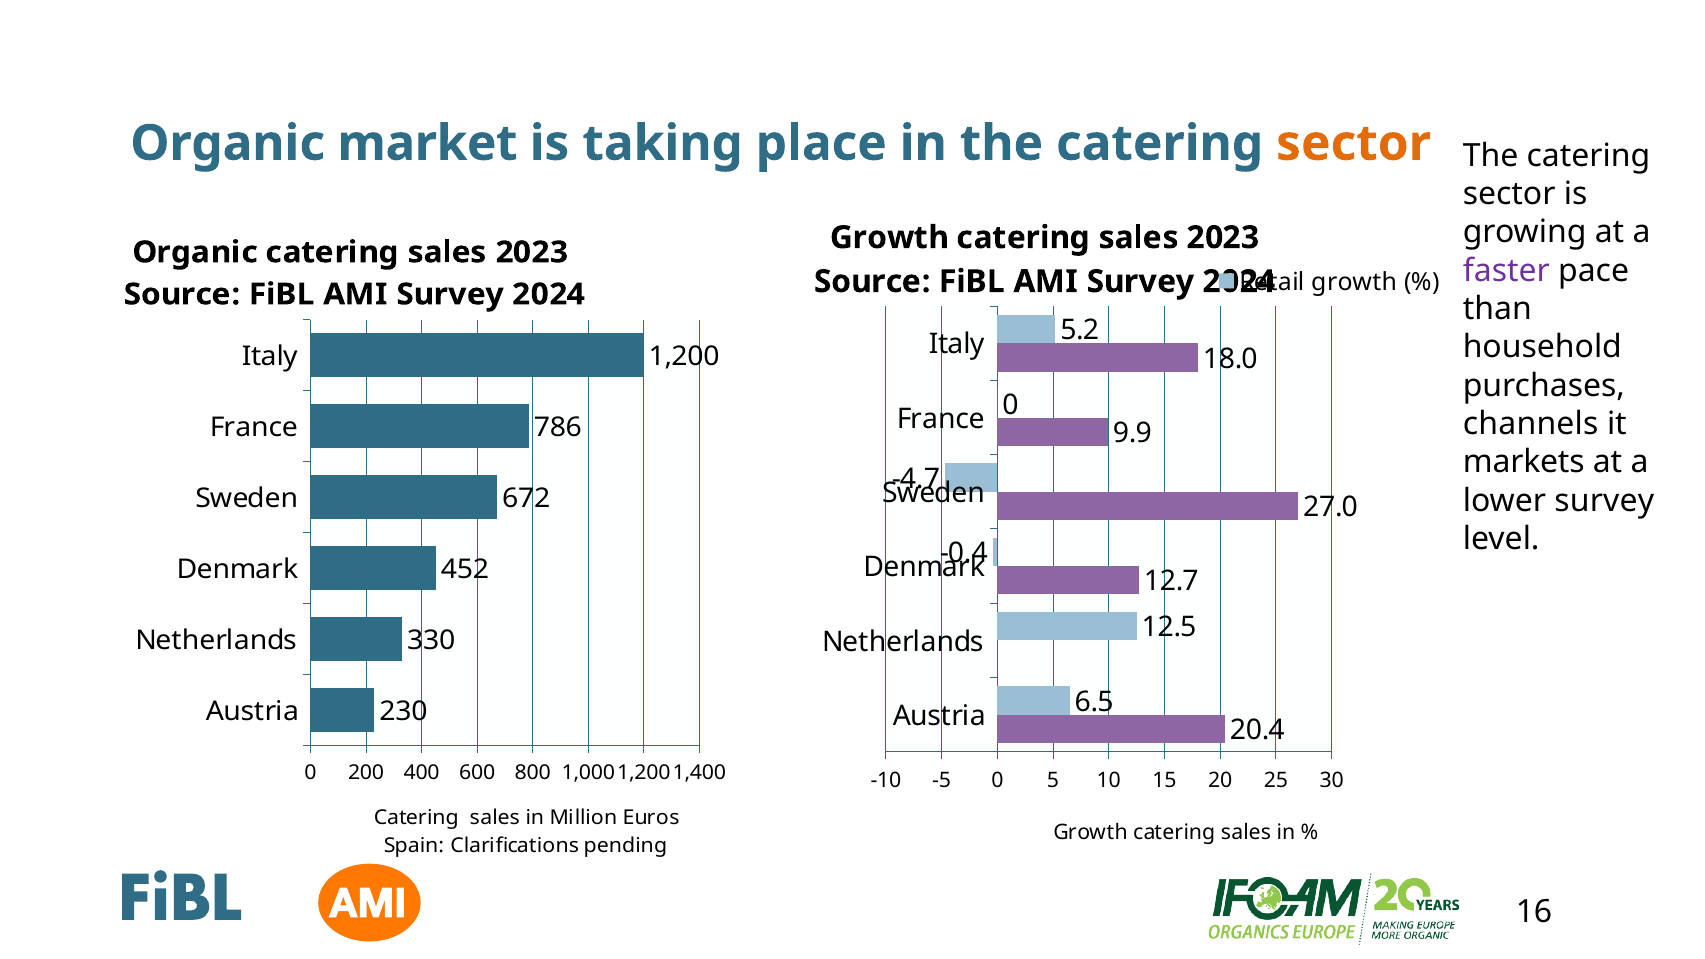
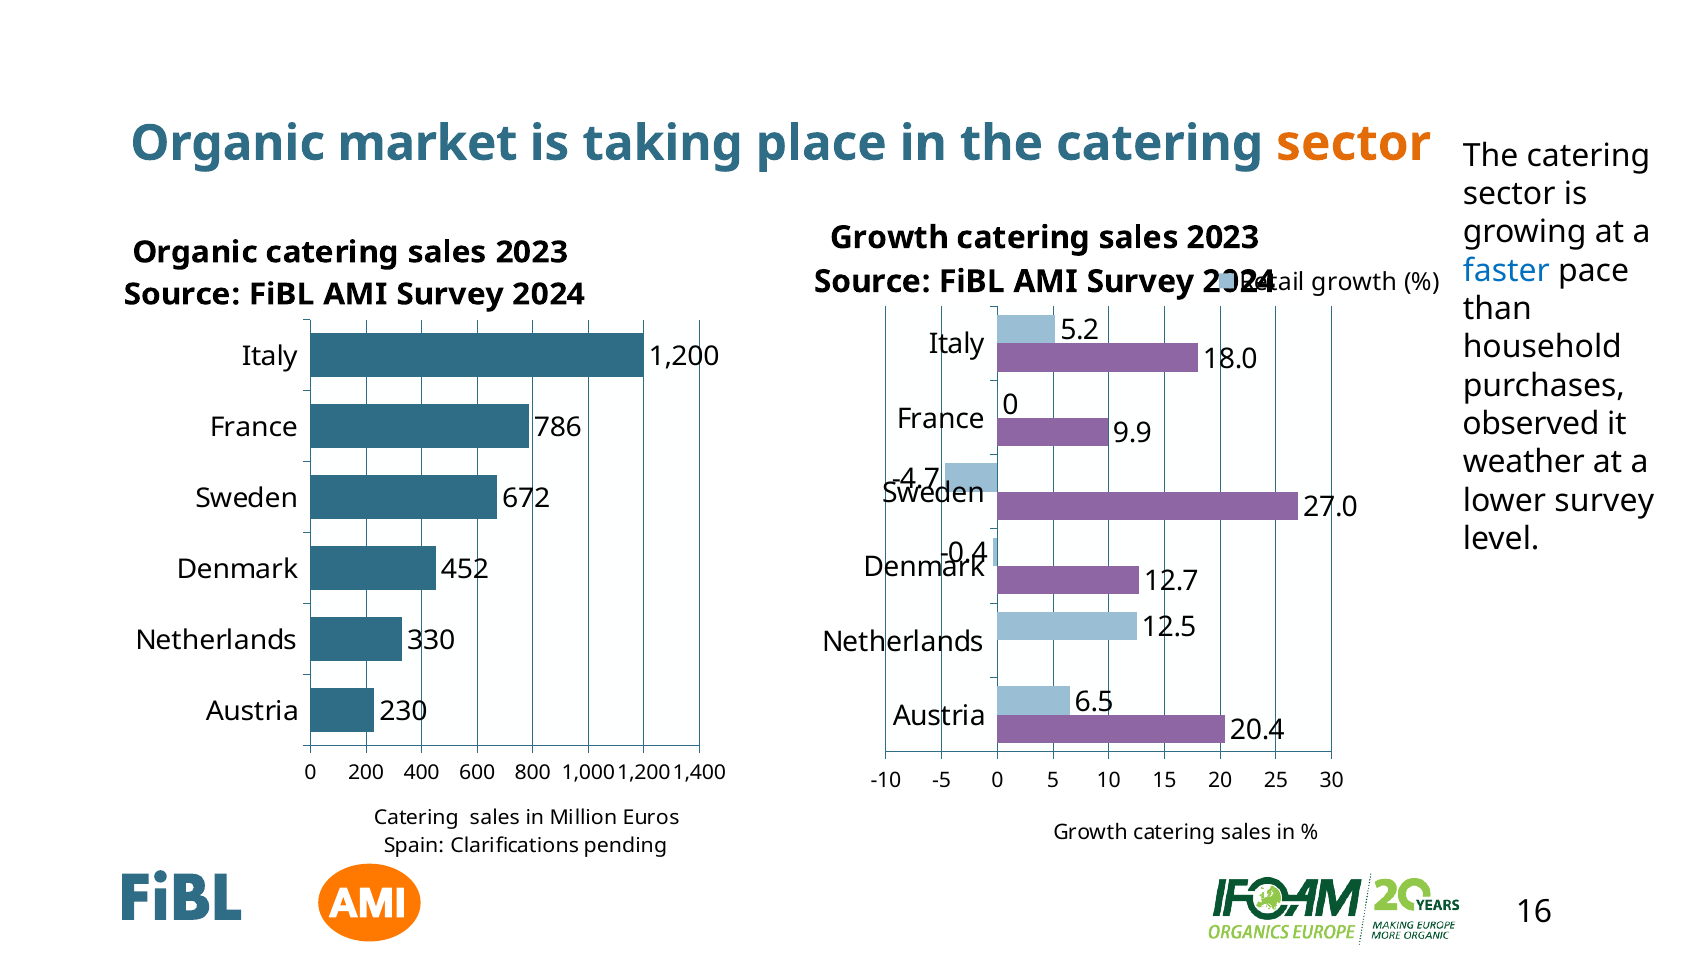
faster colour: purple -> blue (1506, 271)
channels: channels -> observed (1531, 424)
markets: markets -> weather (1524, 462)
